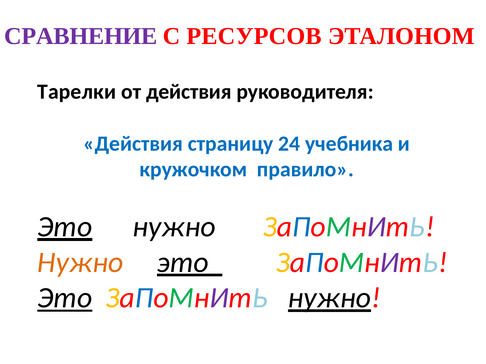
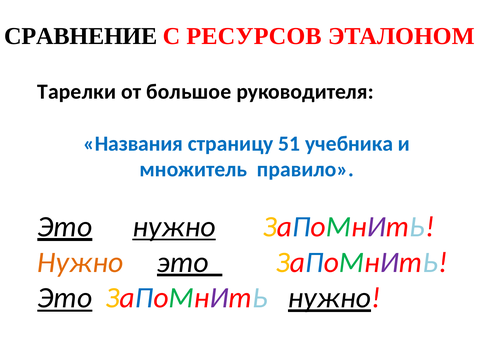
СРАВНЕНИЕ colour: purple -> black (81, 36)
от действия: действия -> большое (189, 92)
Действия: Действия -> Названия (133, 144)
24: 24 -> 51 (289, 144)
кружочком: кружочком -> множитель (193, 170)
нужно underline: none -> present (174, 227)
